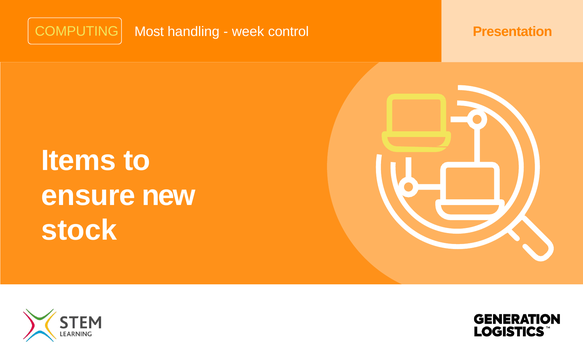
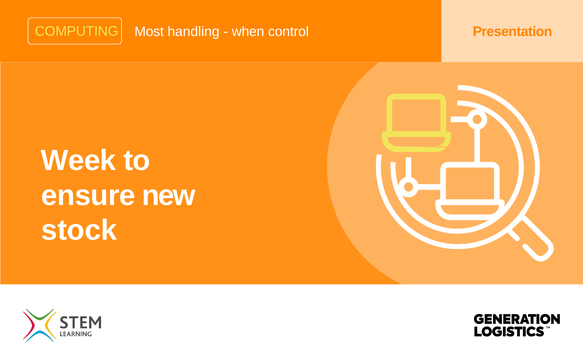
week: week -> when (248, 32)
Items: Items -> Week (79, 160)
